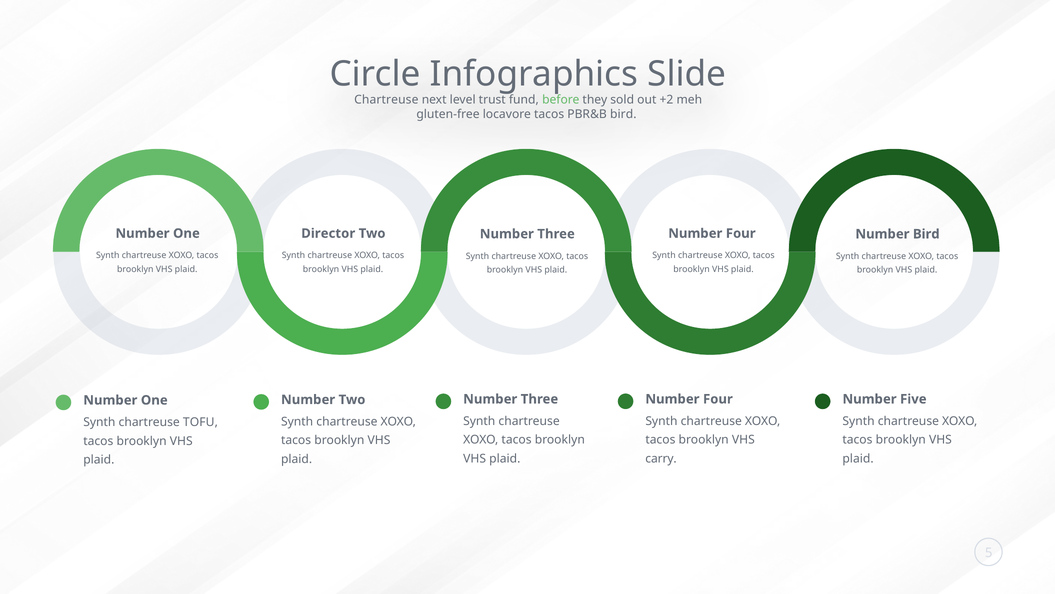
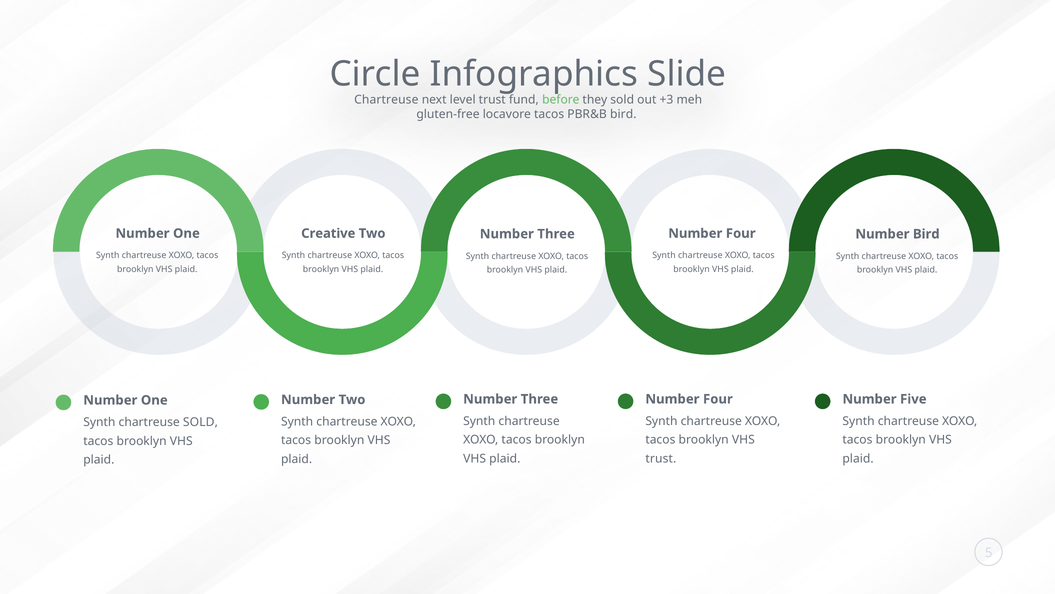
+2: +2 -> +3 (666, 100)
Director: Director -> Creative (328, 233)
chartreuse TOFU: TOFU -> SOLD (200, 422)
carry: carry -> trust (661, 458)
